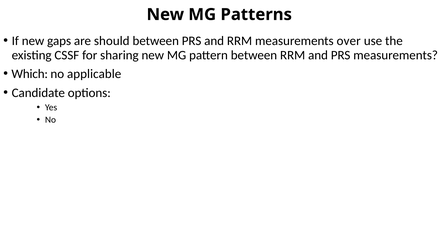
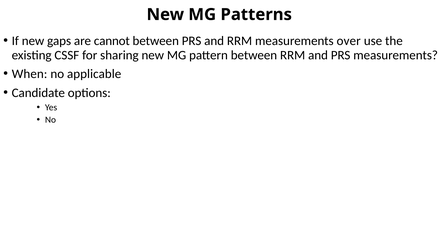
should: should -> cannot (112, 41)
Which: Which -> When (30, 74)
